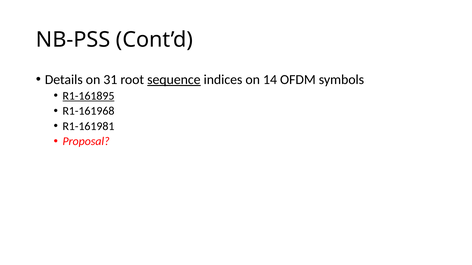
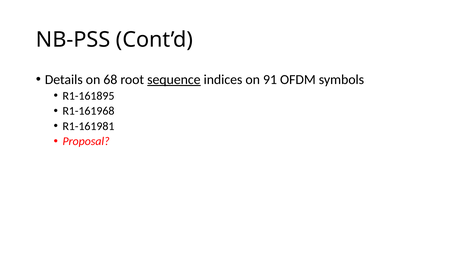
31: 31 -> 68 (110, 80)
14: 14 -> 91 (270, 80)
R1-161895 underline: present -> none (88, 96)
